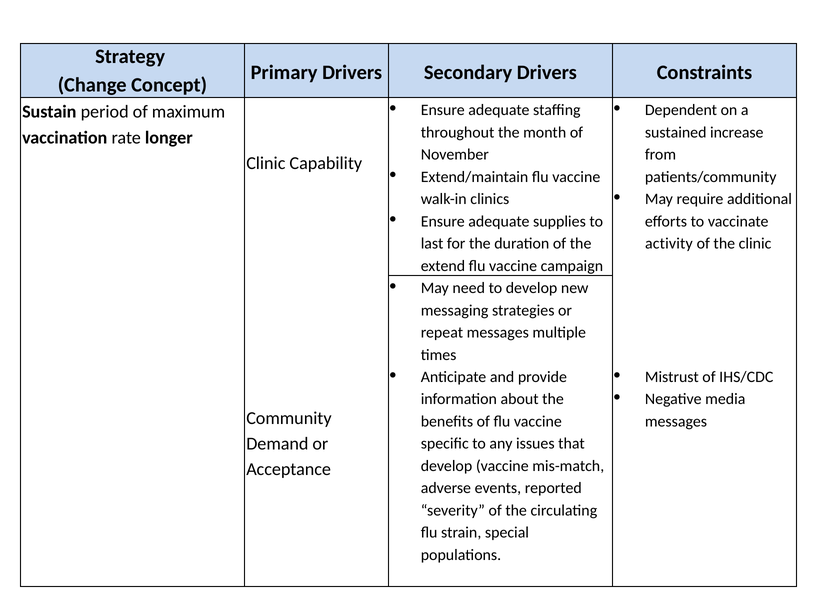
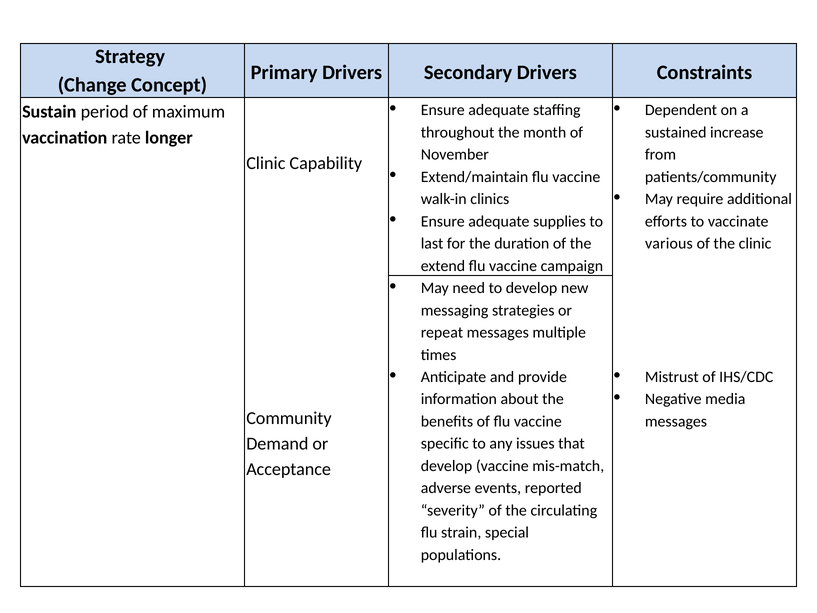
activity: activity -> various (669, 243)
